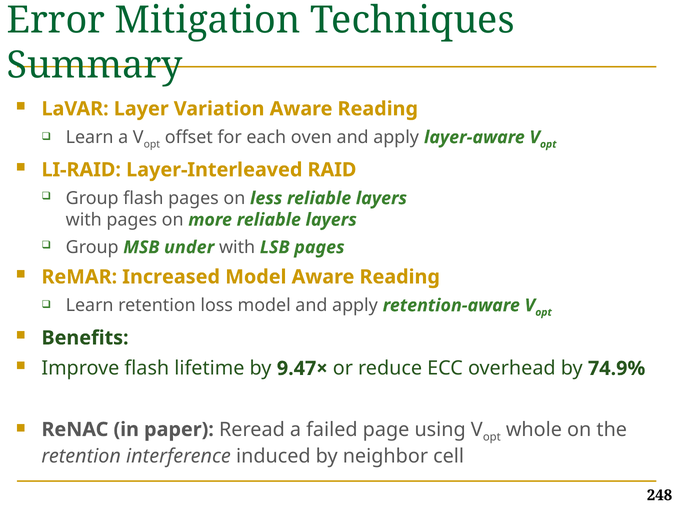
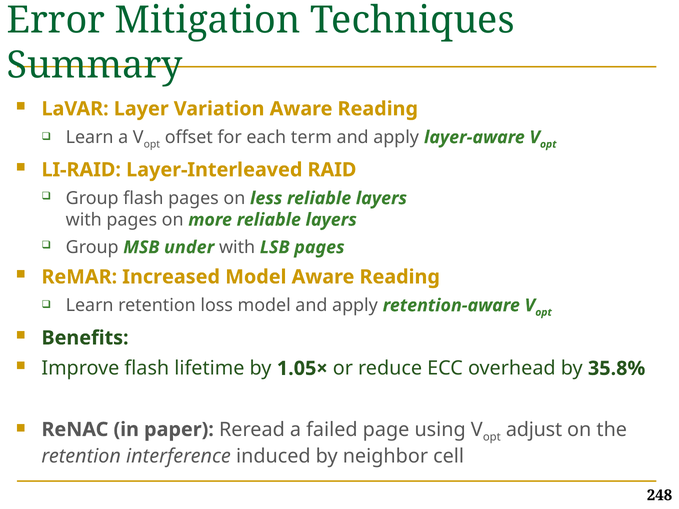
oven: oven -> term (311, 137)
9.47×: 9.47× -> 1.05× (302, 369)
74.9%: 74.9% -> 35.8% (617, 369)
whole: whole -> adjust (534, 430)
